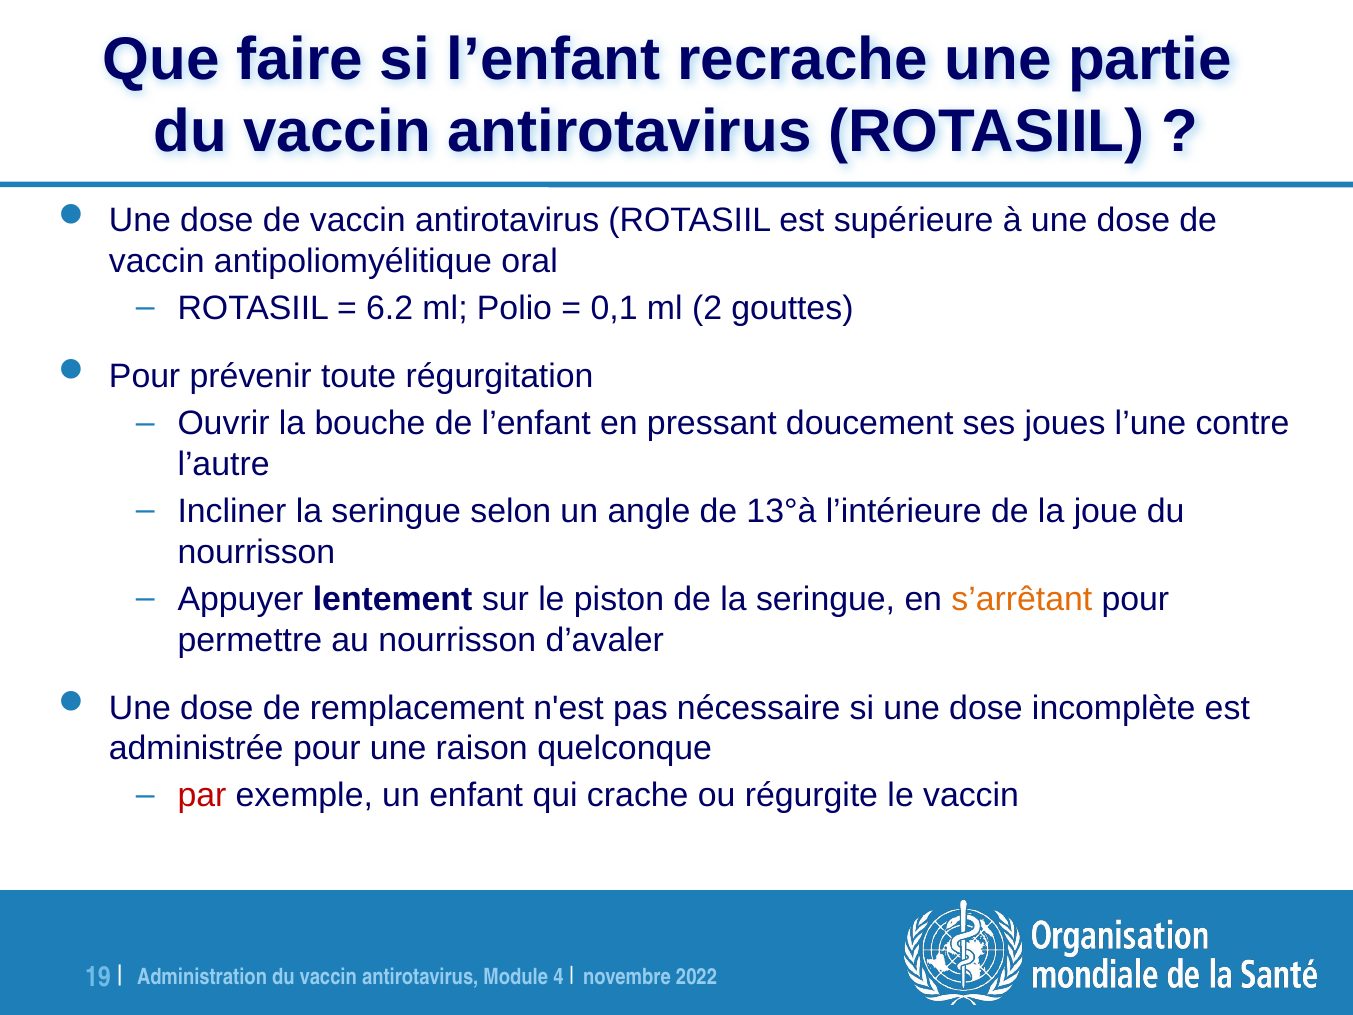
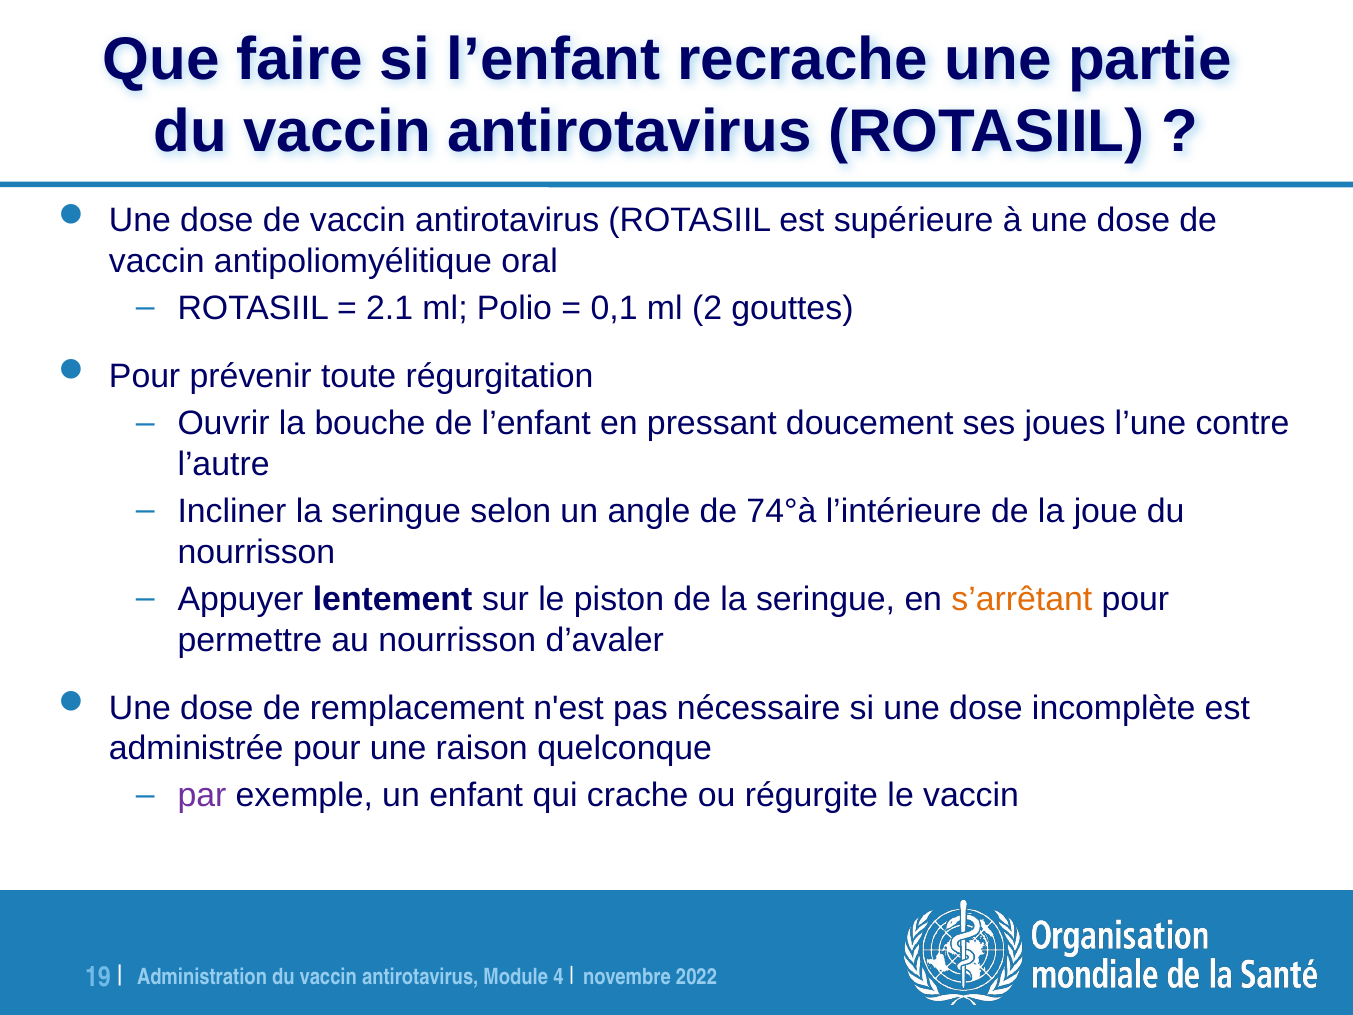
6.2: 6.2 -> 2.1 (390, 309)
13°à: 13°à -> 74°à (781, 511)
par colour: red -> purple (202, 796)
